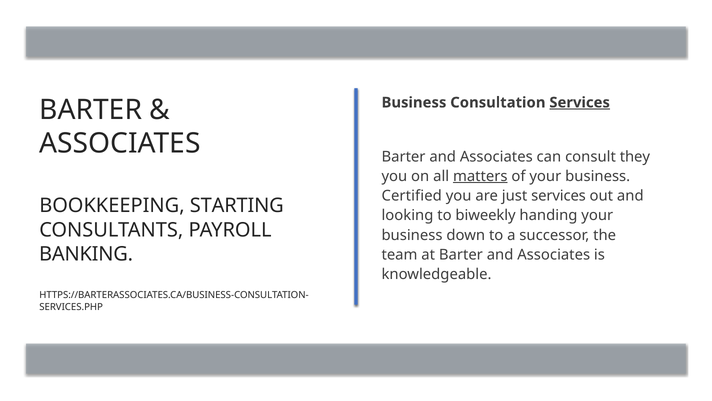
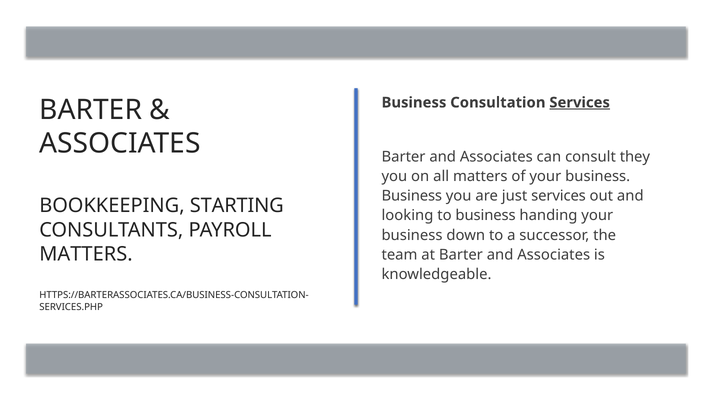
matters underline: present -> none (480, 176)
Certified: Certified -> Business (412, 196)
to biweekly: biweekly -> business (486, 215)
BANKING: BANKING -> MATTERS (86, 254)
